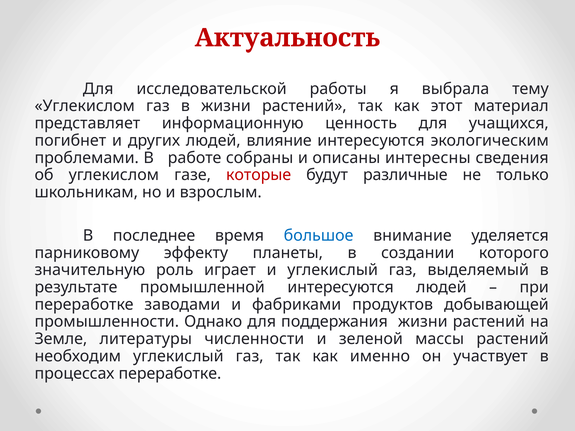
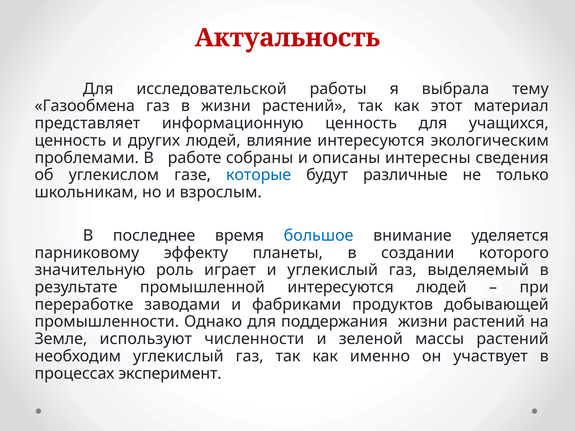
Углекислом: Углекислом -> Газообмена (85, 106)
погибнет: погибнет -> ценность (70, 141)
которые colour: red -> blue (259, 175)
литературы: литературы -> используют (146, 339)
процессах переработке: переработке -> эксперимент (170, 374)
